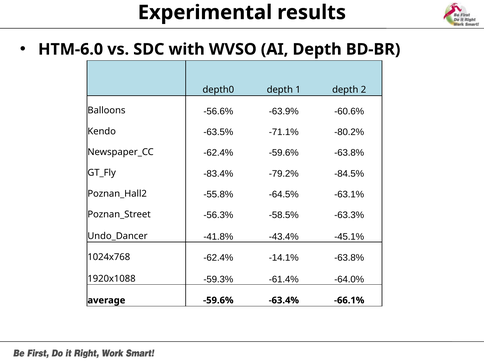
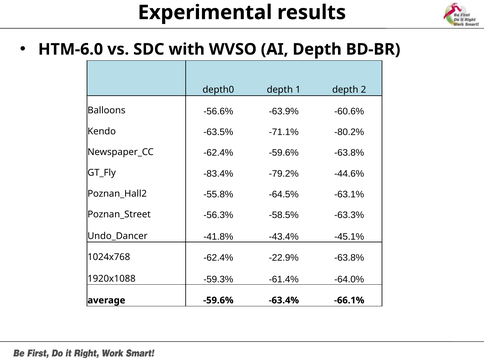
-84.5%: -84.5% -> -44.6% (349, 174)
-14.1%: -14.1% -> -22.9% (284, 258)
